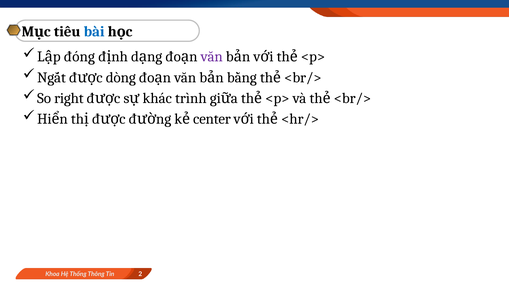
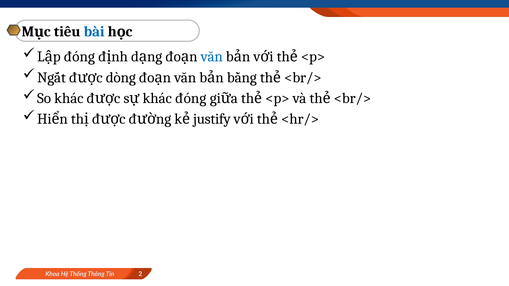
văn colour: purple -> blue (212, 57)
So right: right -> khác (69, 98)
khác trình: trình -> đóng (191, 98)
center: center -> justify (212, 119)
